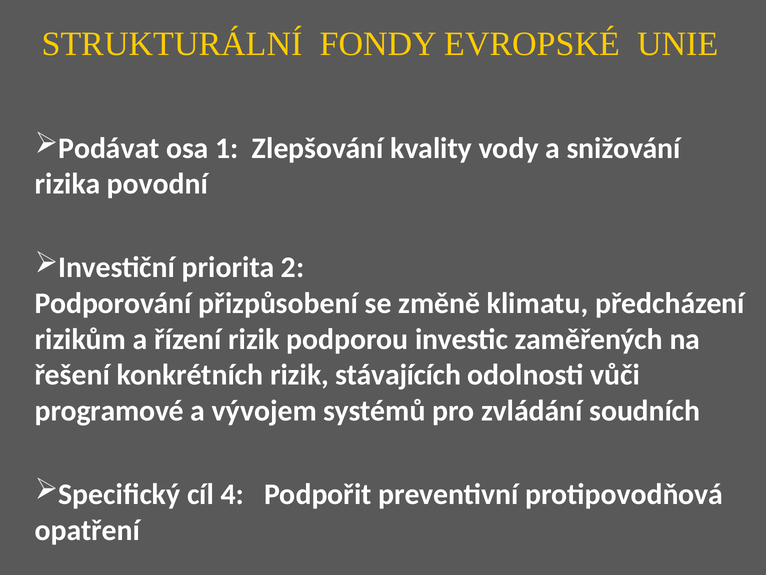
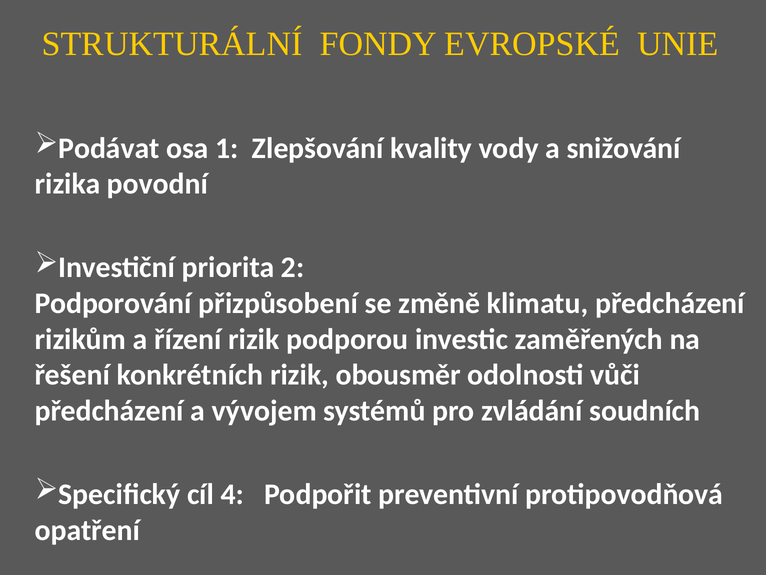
stávajících: stávajících -> obousměr (398, 375)
programové: programové -> předcházení (109, 410)
